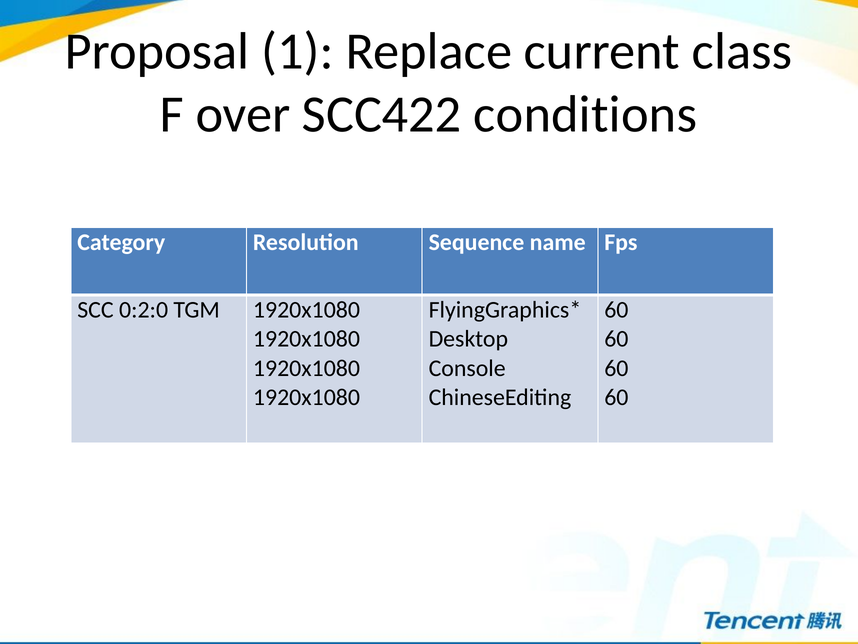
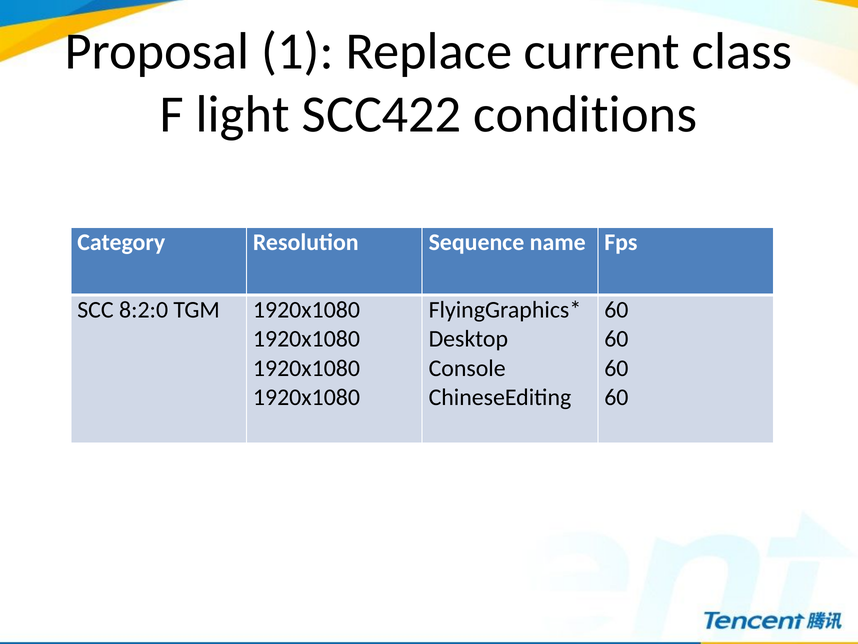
over: over -> light (243, 115)
0:2:0: 0:2:0 -> 8:2:0 (144, 310)
